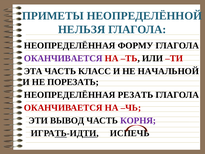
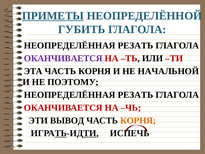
ПРИМЕТЫ underline: none -> present (53, 16)
НЕЛЬЗЯ: НЕЛЬЗЯ -> ГУБИТЬ (82, 29)
ФОРМУ: ФОРМУ -> РЕЗАТЬ (135, 46)
ЭТА ЧАСТЬ КЛАСС: КЛАСС -> КОРНЯ (95, 71)
ПОРЕЗАТЬ: ПОРЕЗАТЬ -> ПОЭТОМУ (73, 82)
КОРНЯ colour: purple -> orange (138, 120)
